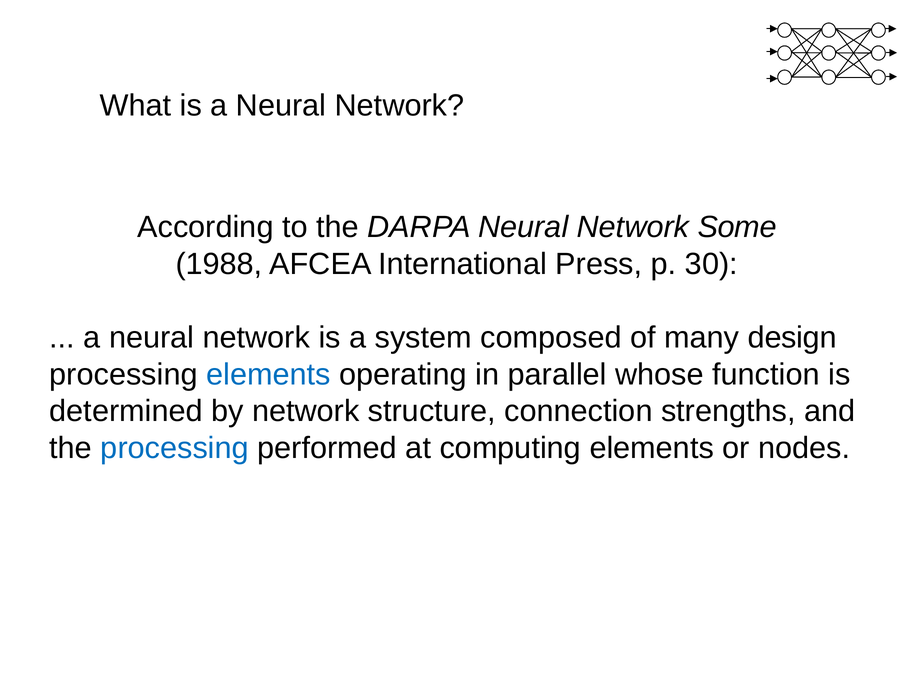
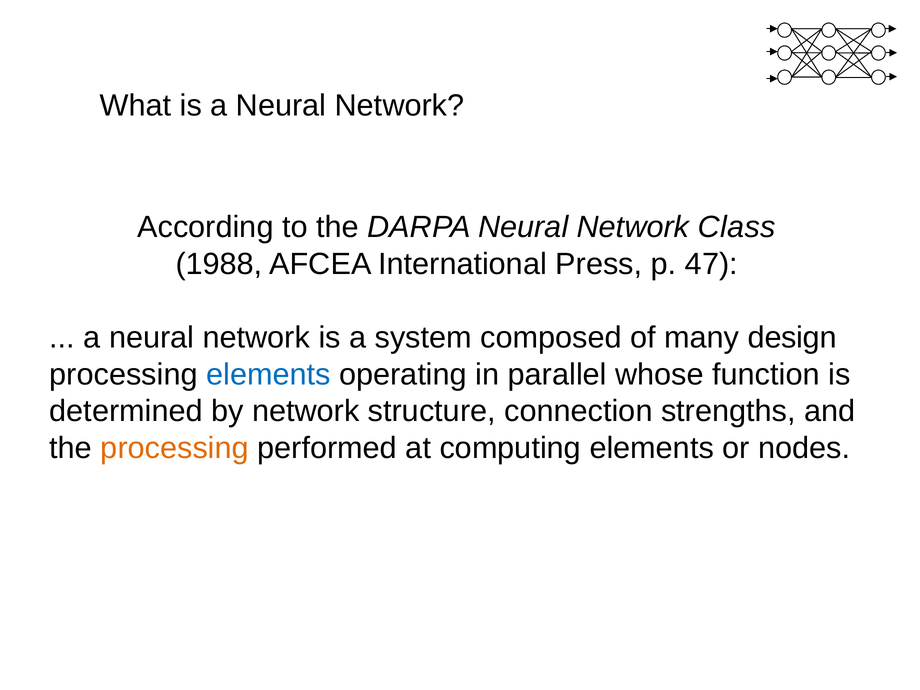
Some: Some -> Class (737, 227)
30: 30 -> 47 (711, 264)
processing colour: blue -> orange (175, 448)
